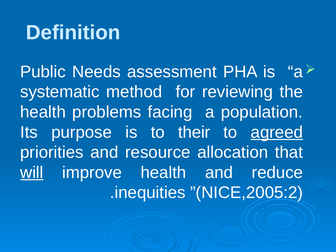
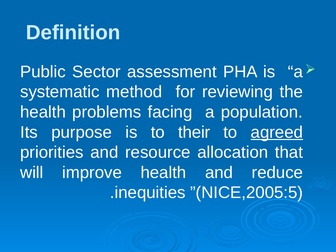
Needs: Needs -> Sector (96, 72)
will underline: present -> none (32, 173)
”(NICE,2005:2: ”(NICE,2005:2 -> ”(NICE,2005:5 (247, 193)
